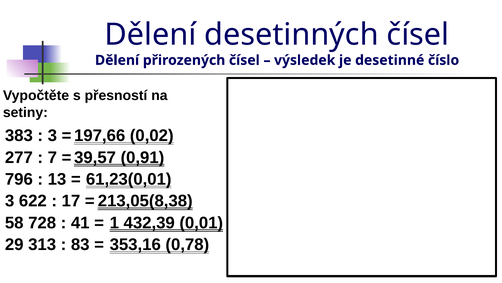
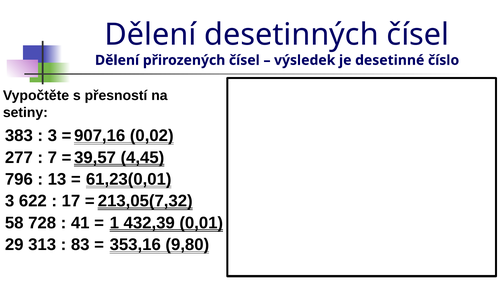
197,66: 197,66 -> 907,16 (100, 135)
0,91: 0,91 -> 4,45 (142, 157)
213,05(8,38: 213,05(8,38 -> 213,05(7,32 (145, 201)
0,78: 0,78 -> 9,80 (187, 244)
